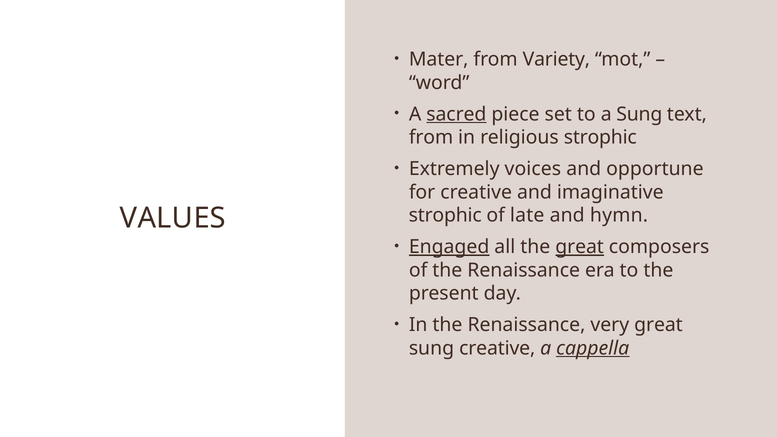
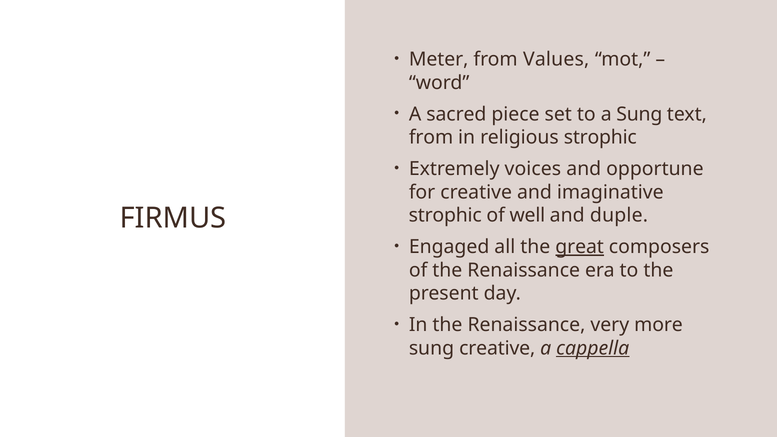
Mater: Mater -> Meter (439, 59)
Variety: Variety -> Values (556, 59)
sacred underline: present -> none (456, 114)
VALUES: VALUES -> FIRMUS (173, 218)
late: late -> well (527, 215)
hymn: hymn -> duple (619, 215)
Engaged underline: present -> none (449, 247)
very great: great -> more (658, 325)
